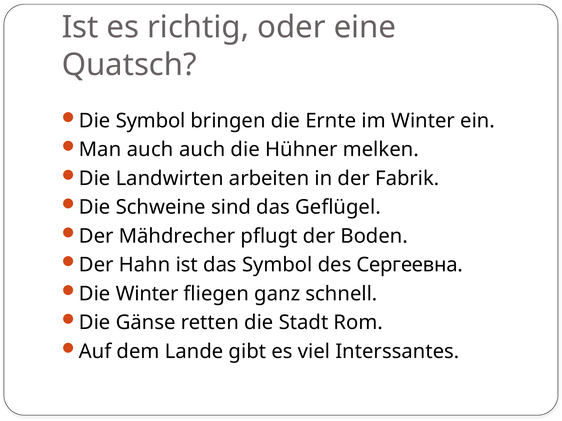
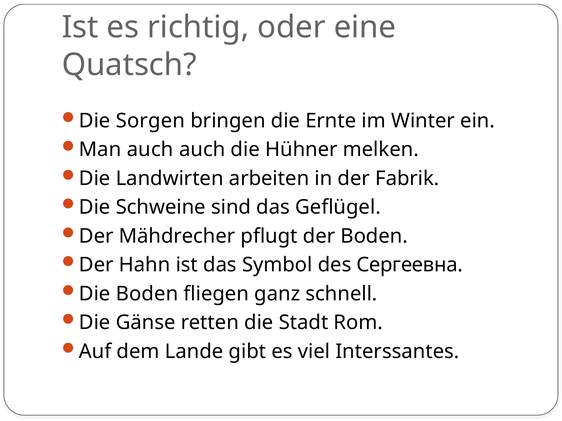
Die Symbol: Symbol -> Sorgen (150, 121)
Die Winter: Winter -> Boden (147, 294)
